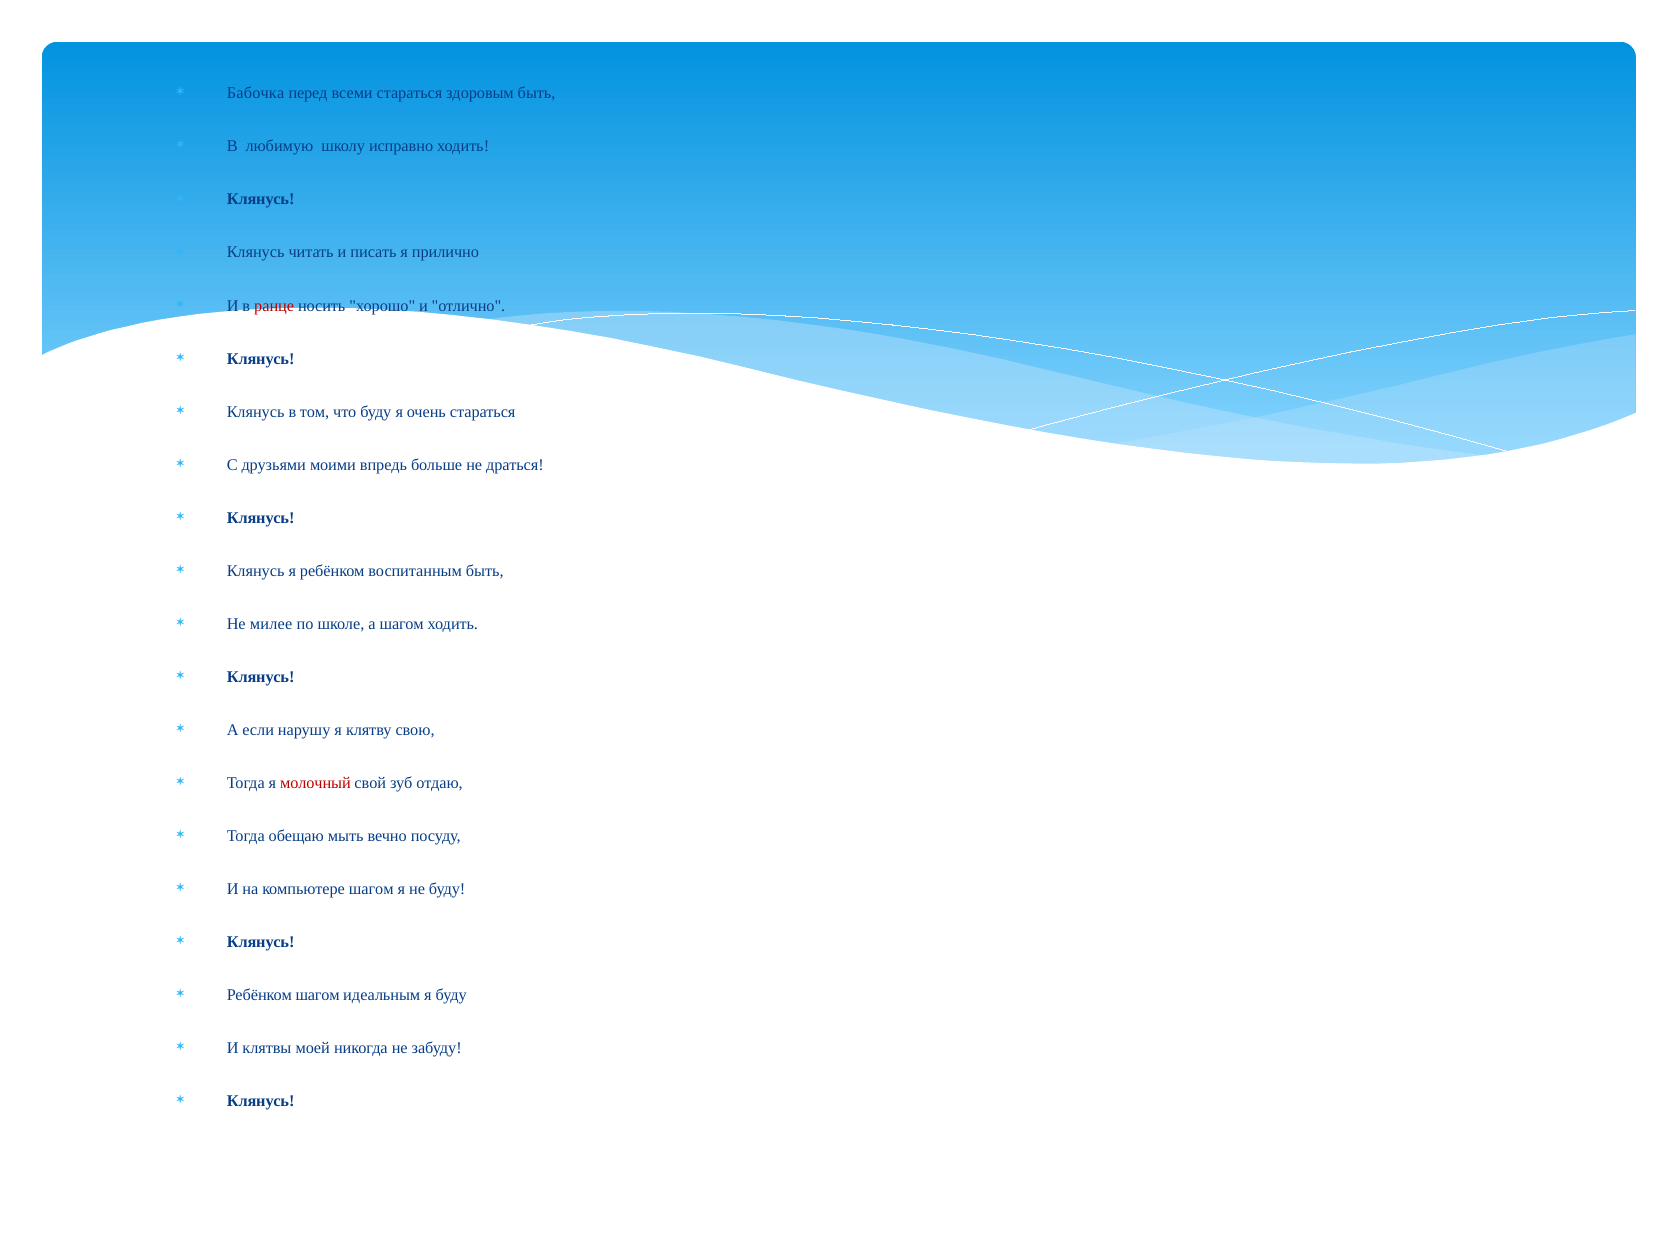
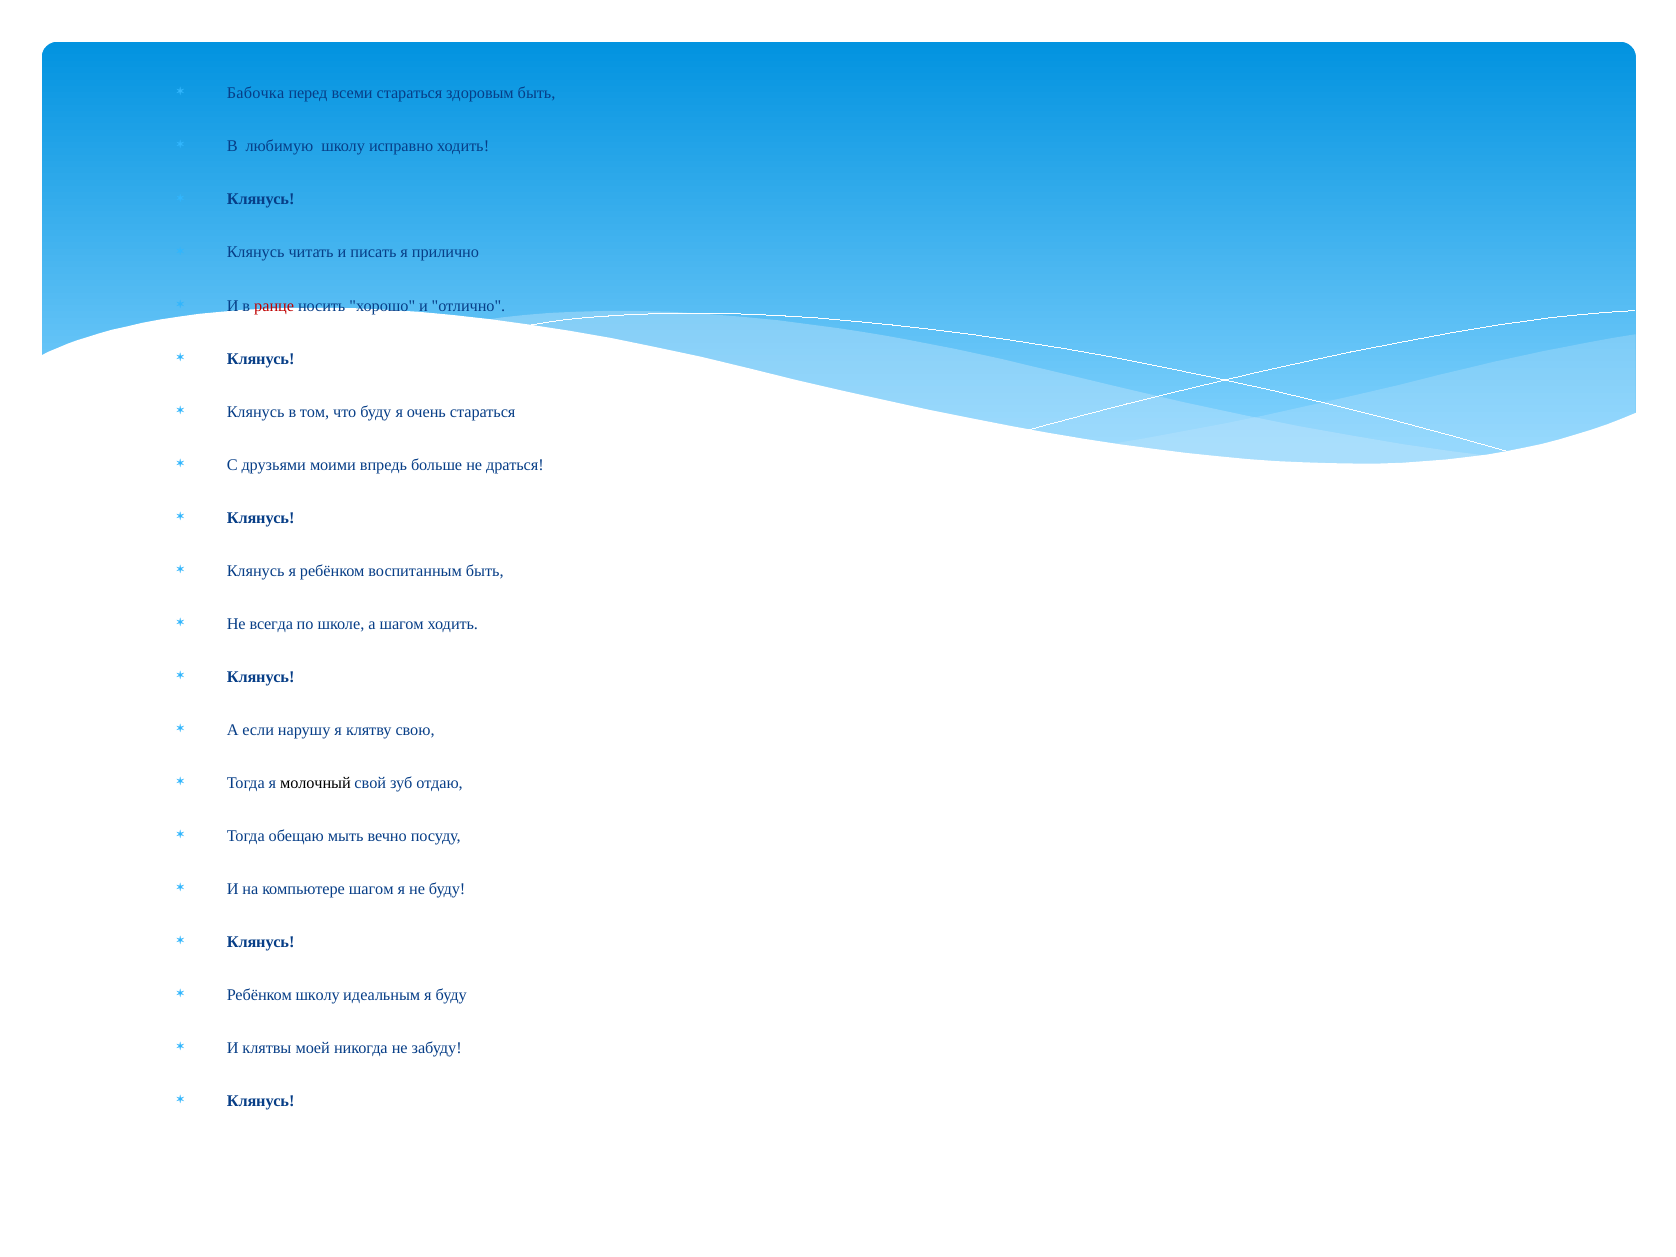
милее: милее -> всегда (271, 624)
молочный colour: red -> black (315, 783)
Ребёнком шагом: шагом -> школу (318, 995)
